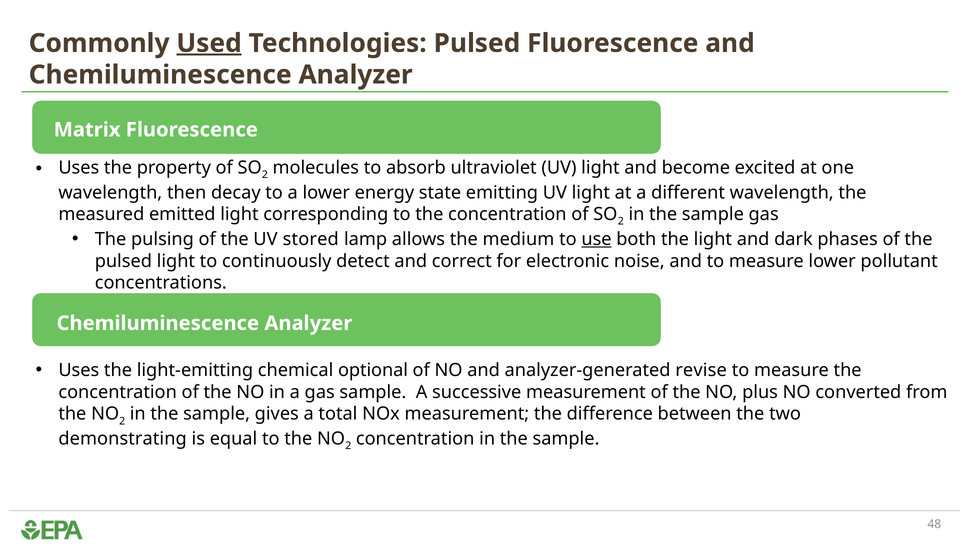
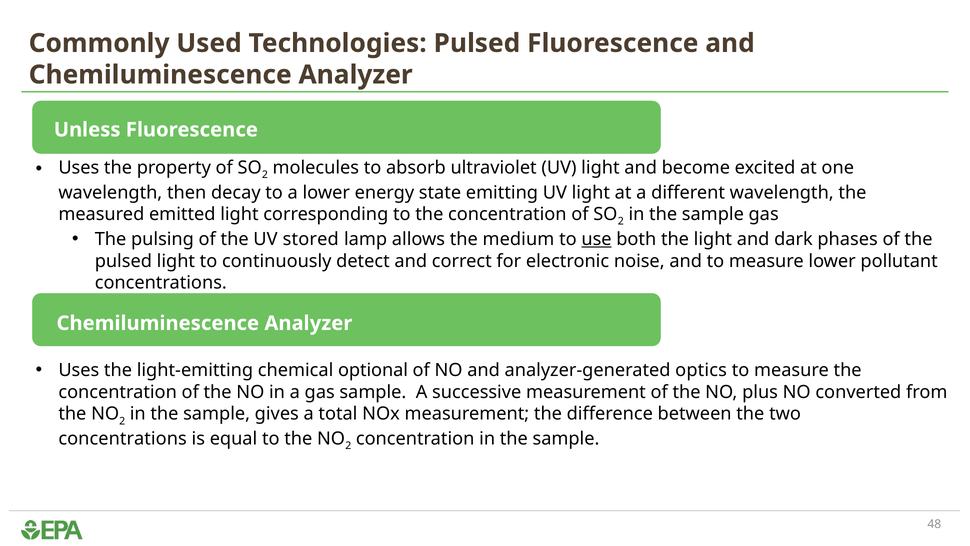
Used underline: present -> none (209, 43)
Matrix: Matrix -> Unless (87, 130)
revise: revise -> optics (701, 370)
demonstrating: demonstrating -> concentrations (123, 438)
